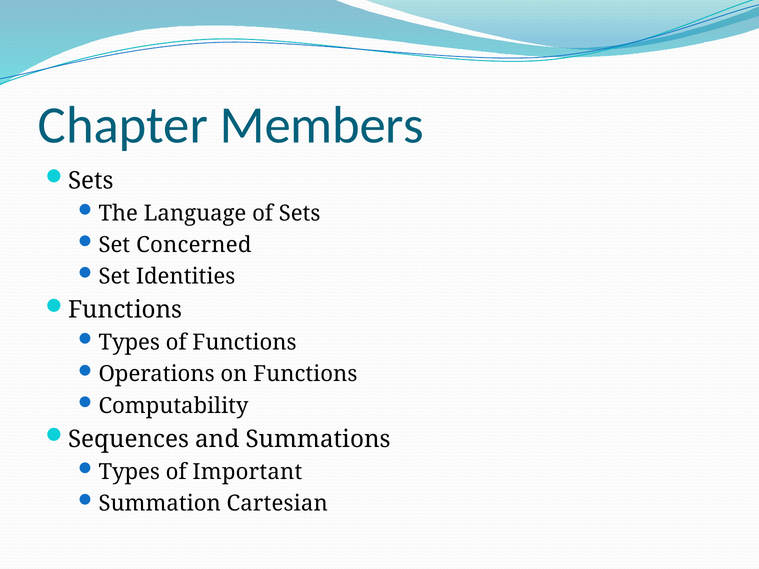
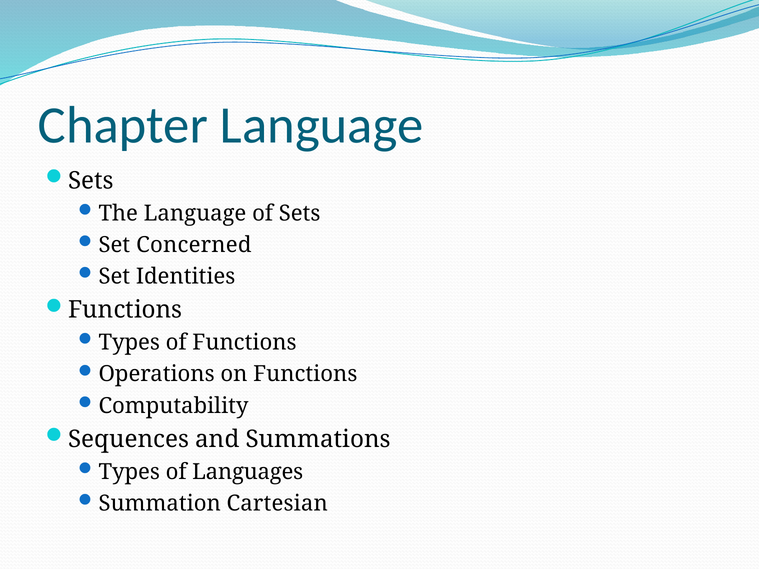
Chapter Members: Members -> Language (322, 125)
Important: Important -> Languages (248, 472)
